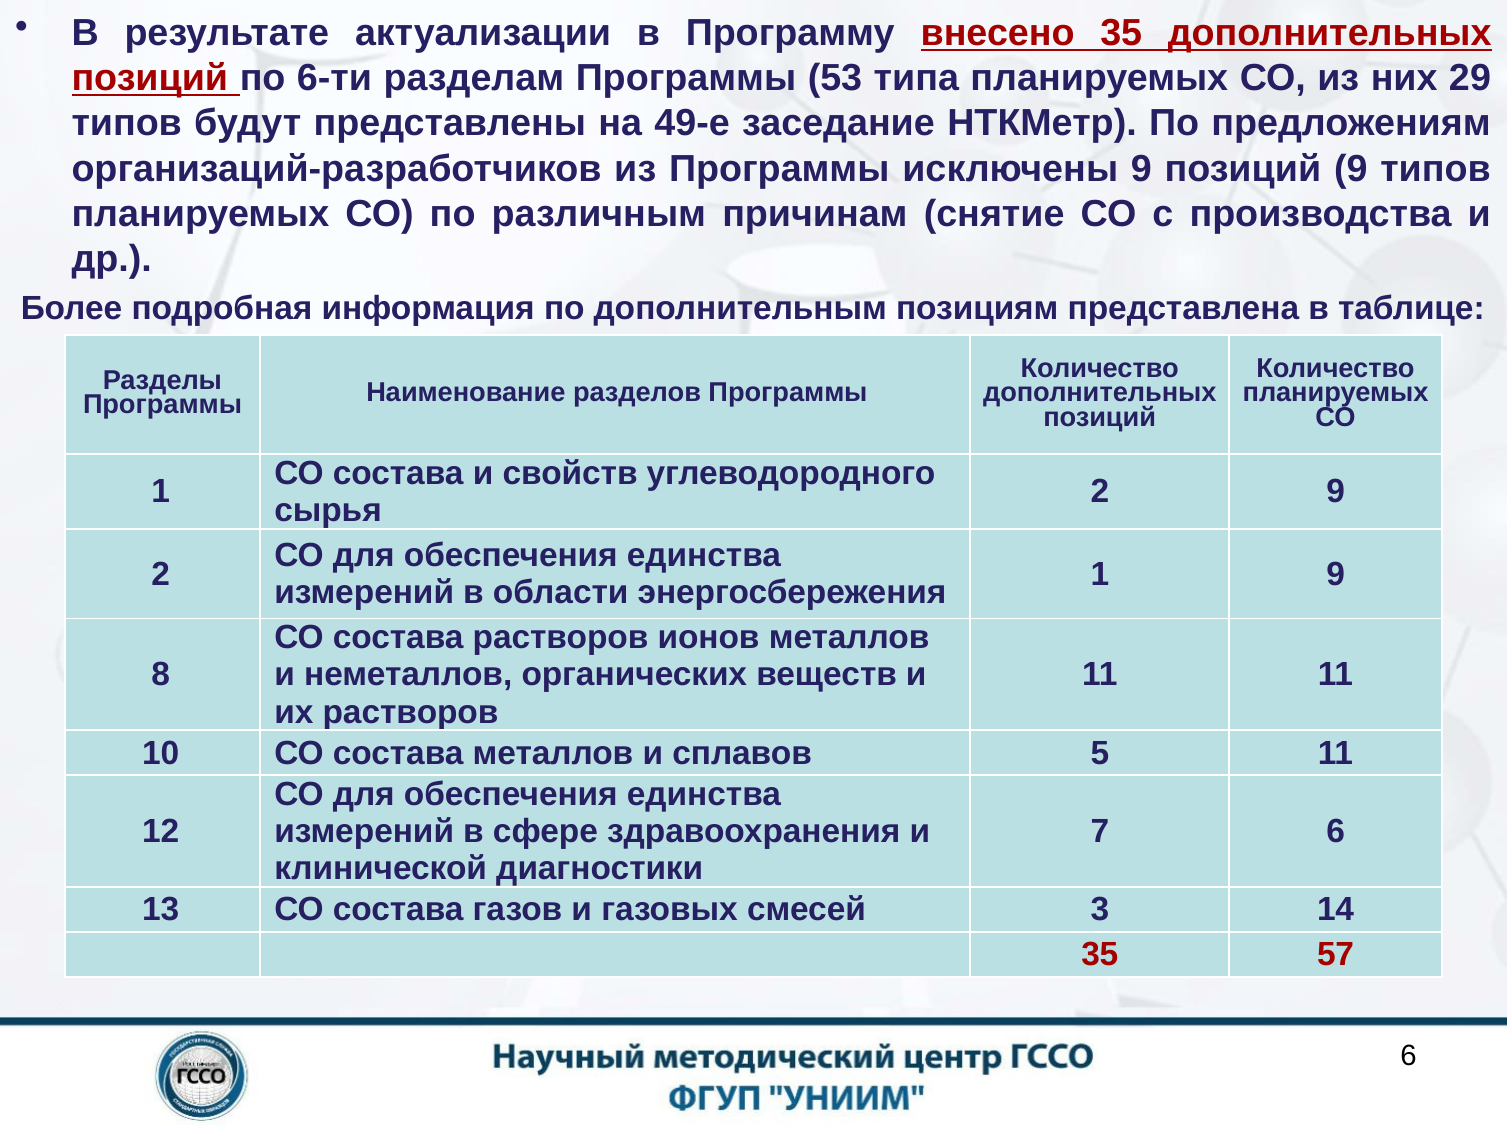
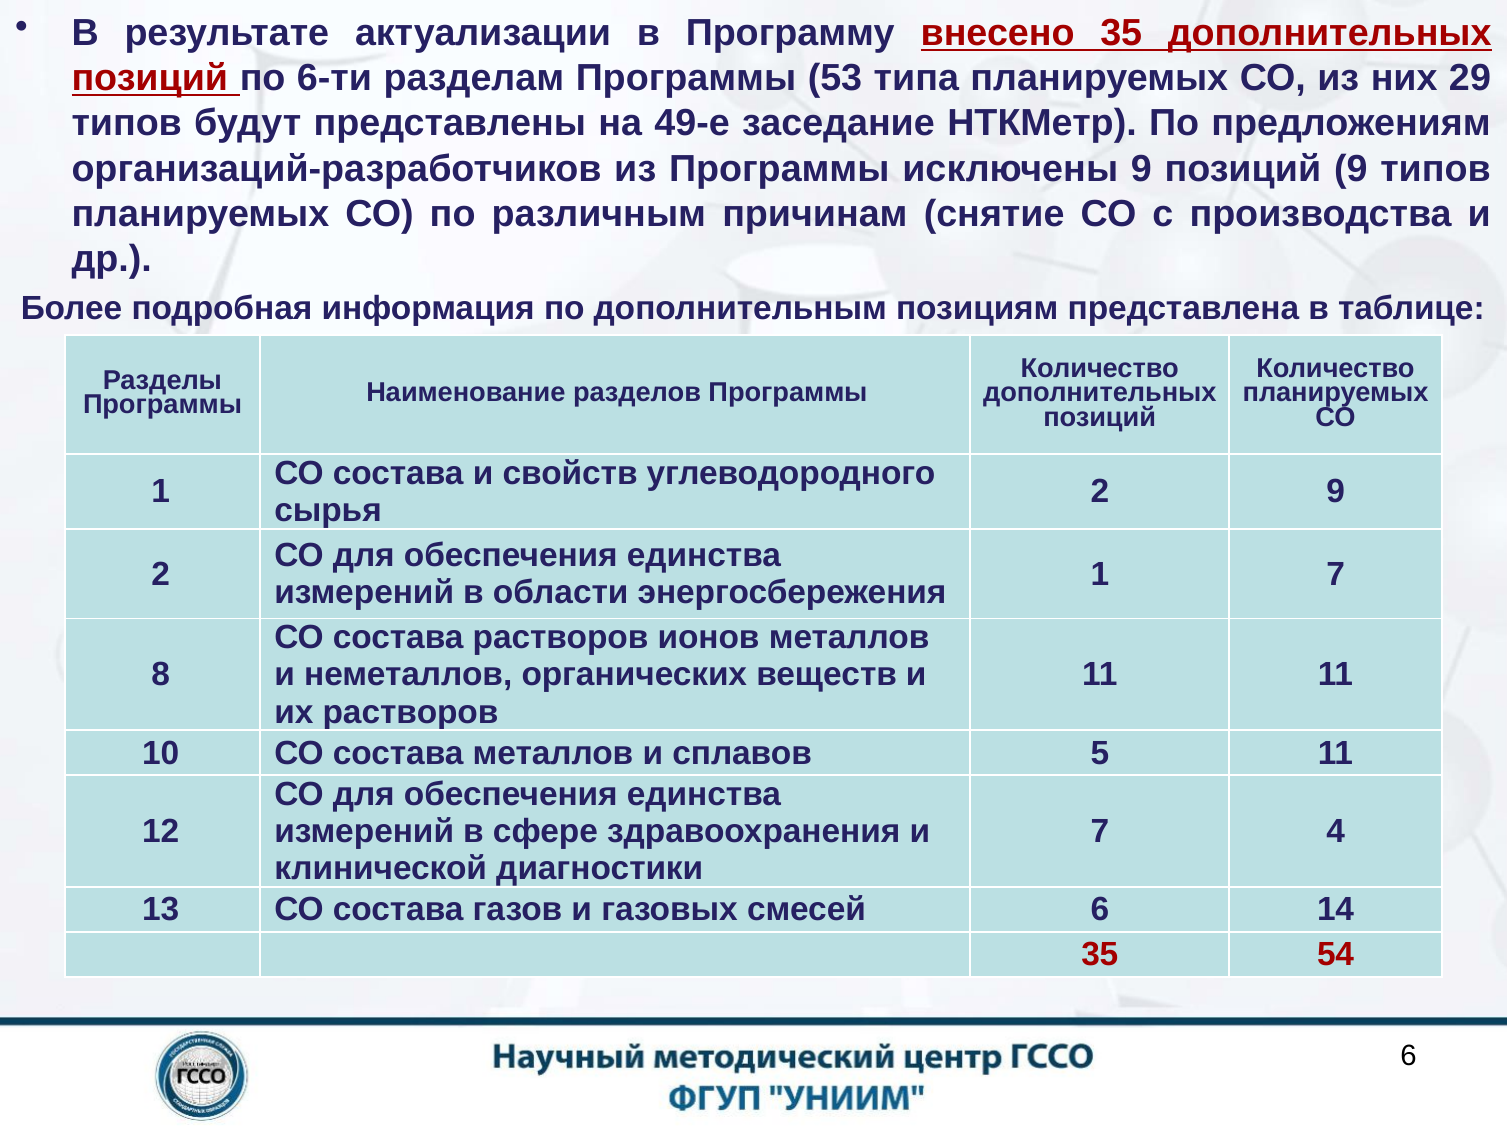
1 9: 9 -> 7 (1336, 574)
7 6: 6 -> 4 (1336, 832)
смесей 3: 3 -> 6 (1100, 910)
57: 57 -> 54 (1336, 955)
